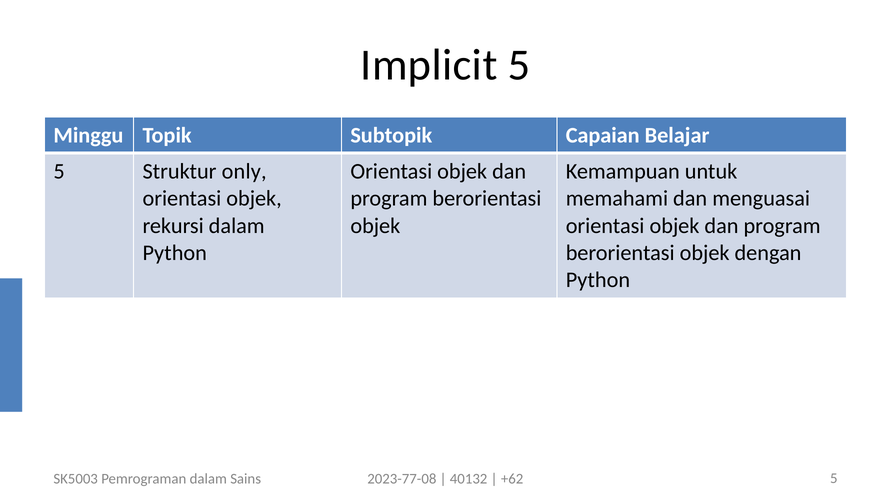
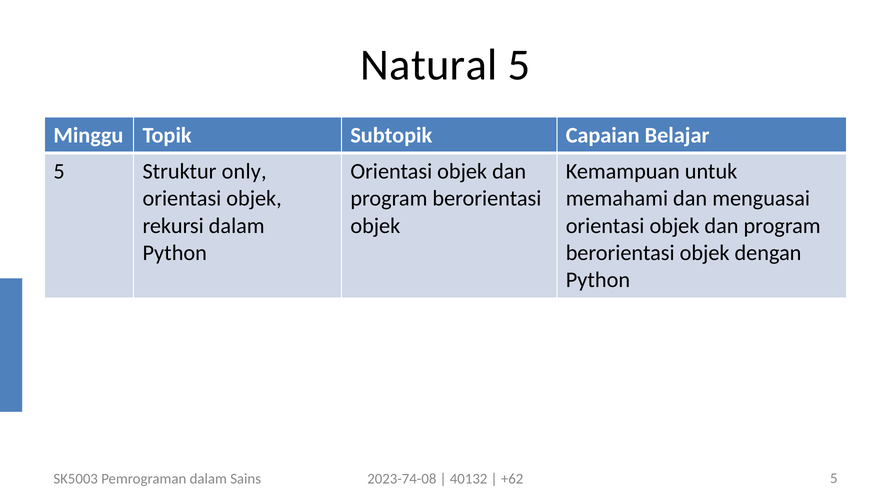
Implicit: Implicit -> Natural (429, 65)
2023-77-08: 2023-77-08 -> 2023-74-08 (402, 479)
